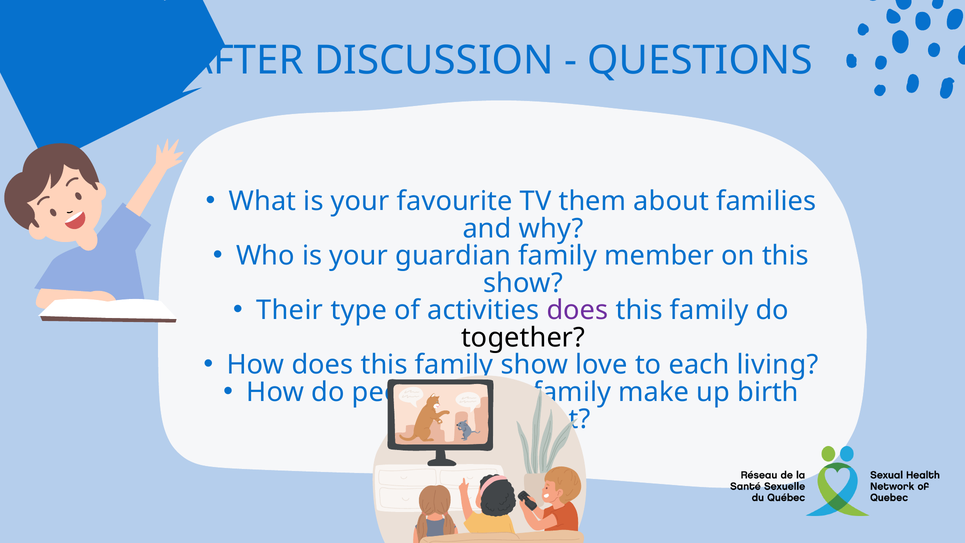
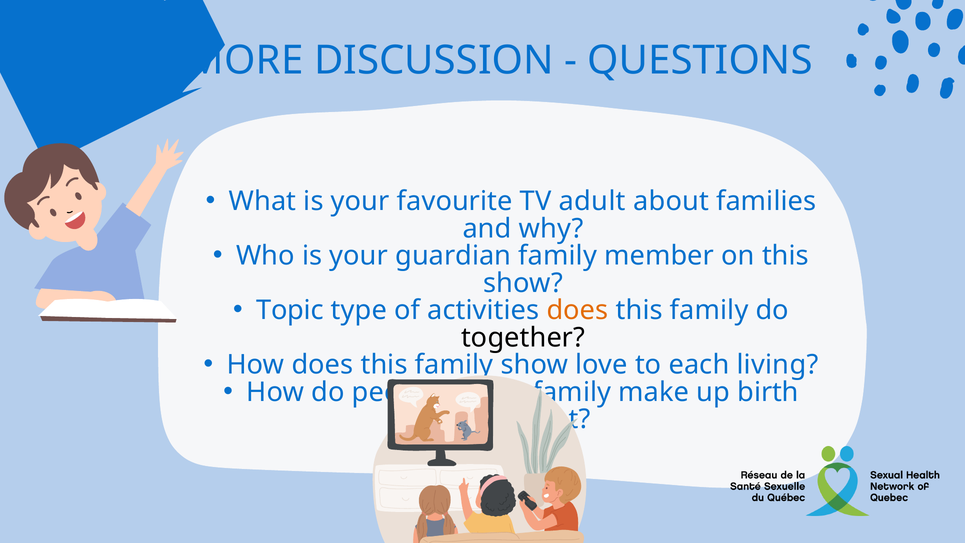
AFTER: AFTER -> MORE (245, 60)
them: them -> adult (592, 201)
Their: Their -> Topic (290, 310)
does colour: purple -> orange (578, 310)
